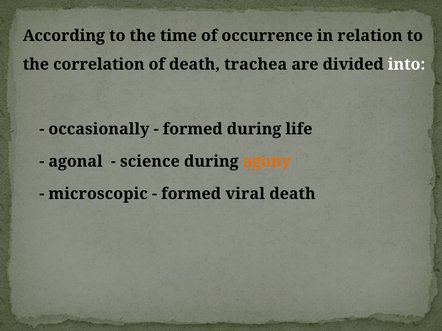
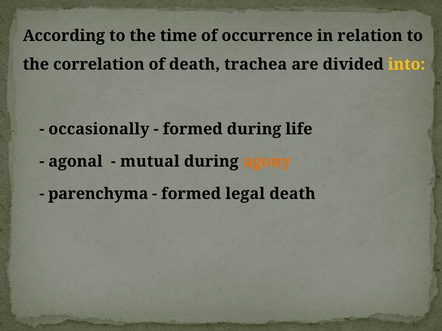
into colour: white -> yellow (407, 64)
science: science -> mutual (150, 162)
microscopic: microscopic -> parenchyma (98, 194)
viral: viral -> legal (245, 194)
